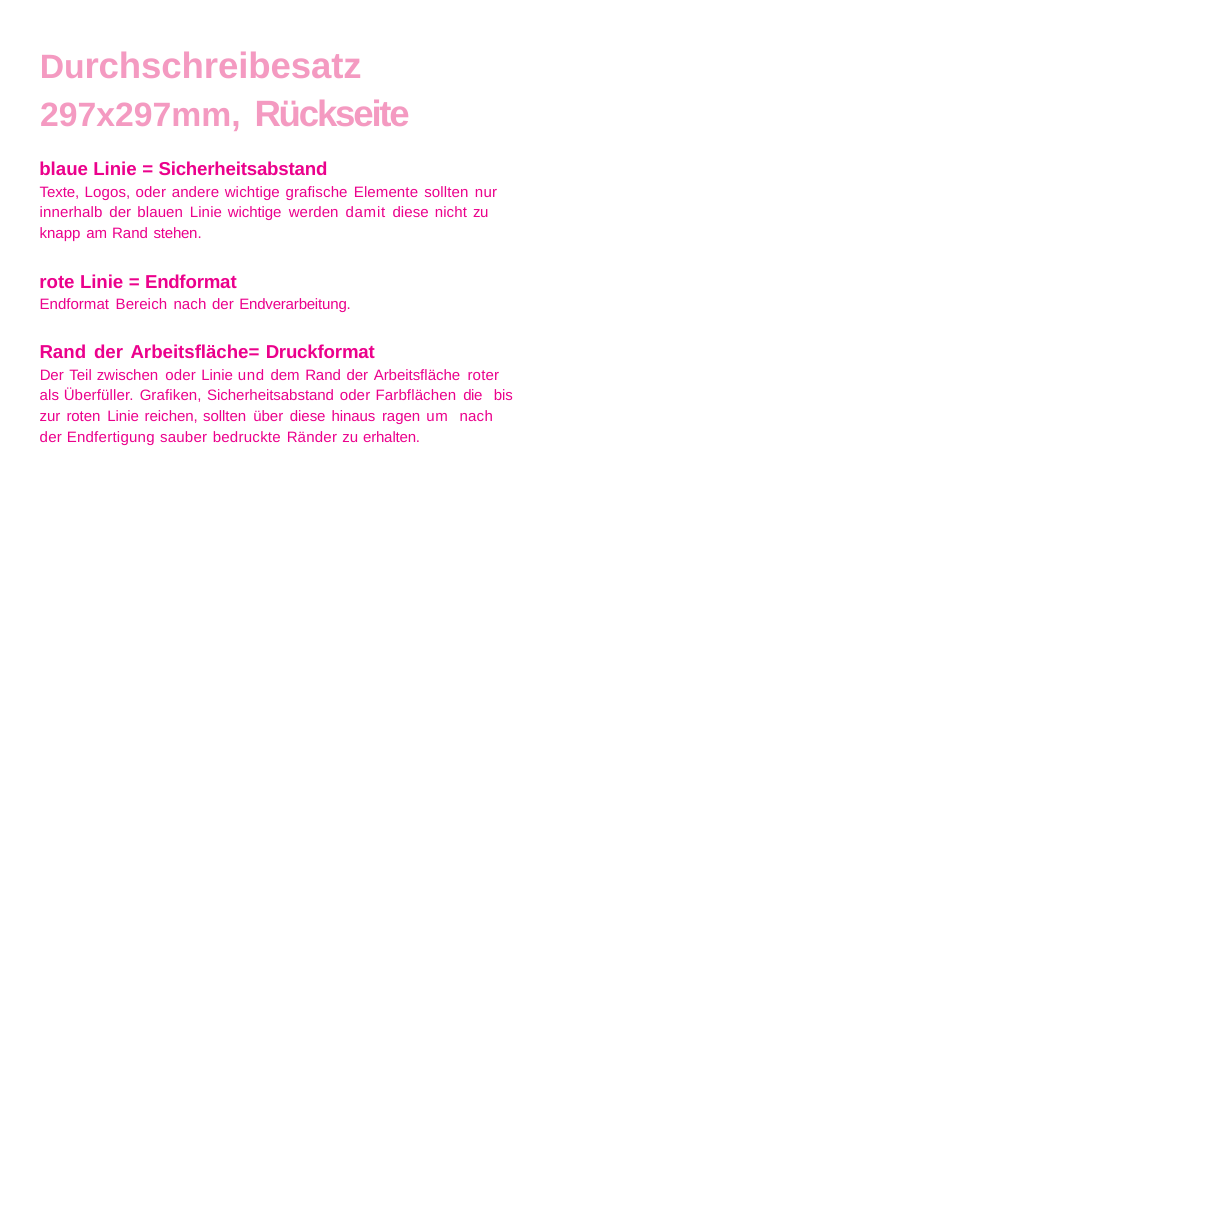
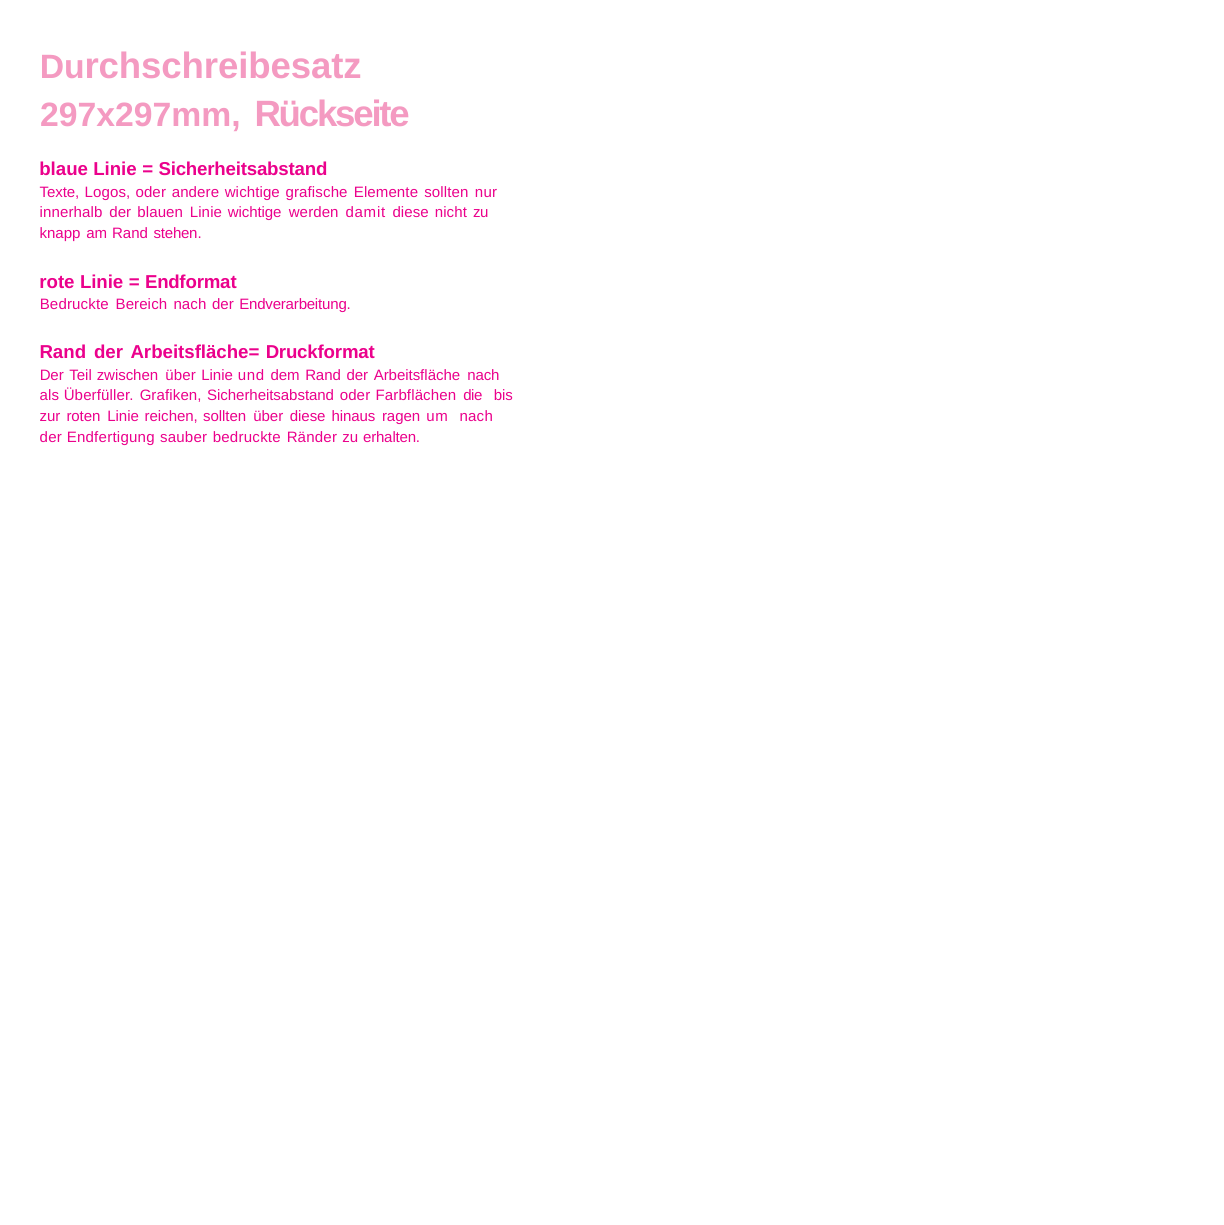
Endformat: Endformat -> Bedruckte (74, 304)
zwischen oder: oder -> über (181, 375)
Arbeitsfläche roter: roter -> nach (483, 375)
